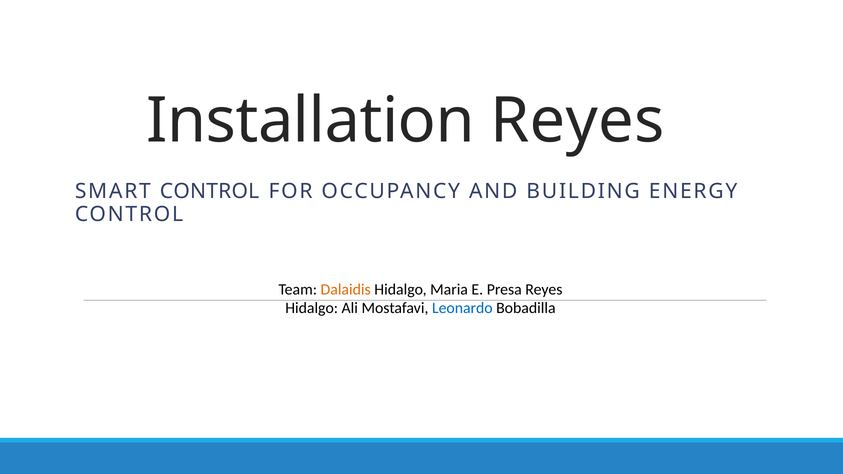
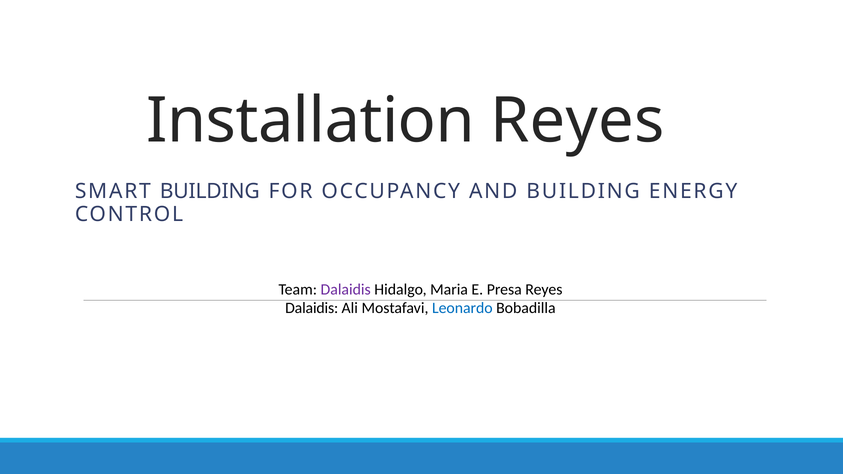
SMART CONTROL: CONTROL -> BUILDING (210, 191)
Dalaidis colour: orange -> purple (346, 289)
Hidalgo: Hidalgo -> Dalaidis (312, 308)
